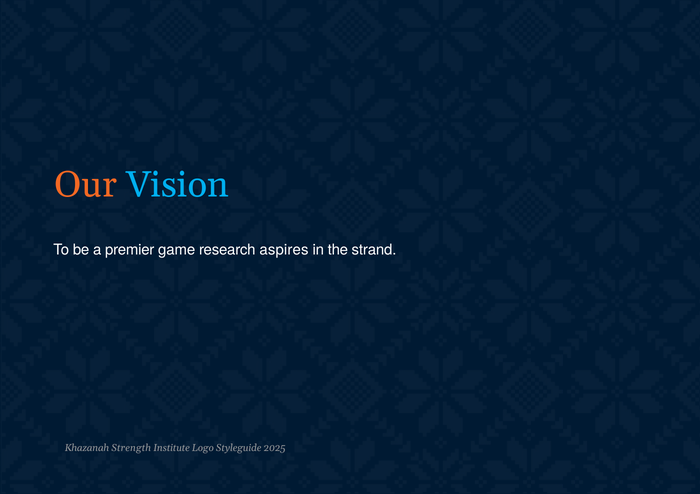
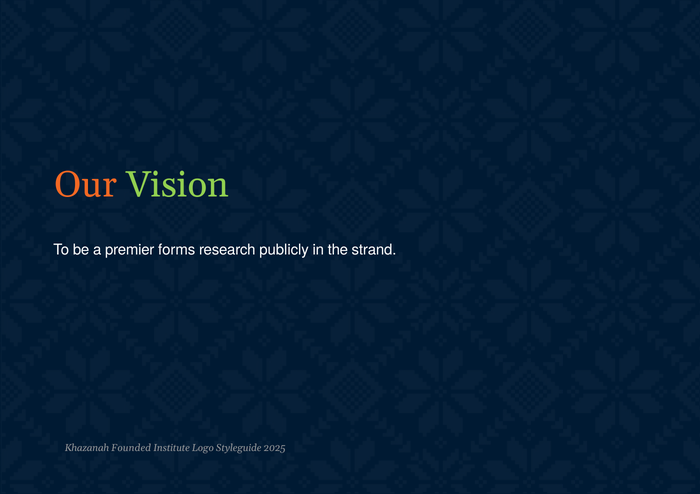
Vision colour: light blue -> light green (177, 185)
game: game -> forms (177, 250)
aspires: aspires -> publicly (284, 250)
Strength: Strength -> Founded (131, 448)
